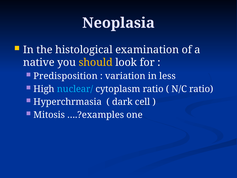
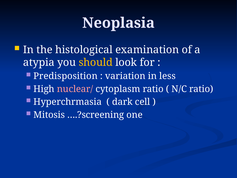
native: native -> atypia (39, 62)
nuclear/ colour: light blue -> pink (75, 89)
….?examples: ….?examples -> ….?screening (96, 115)
